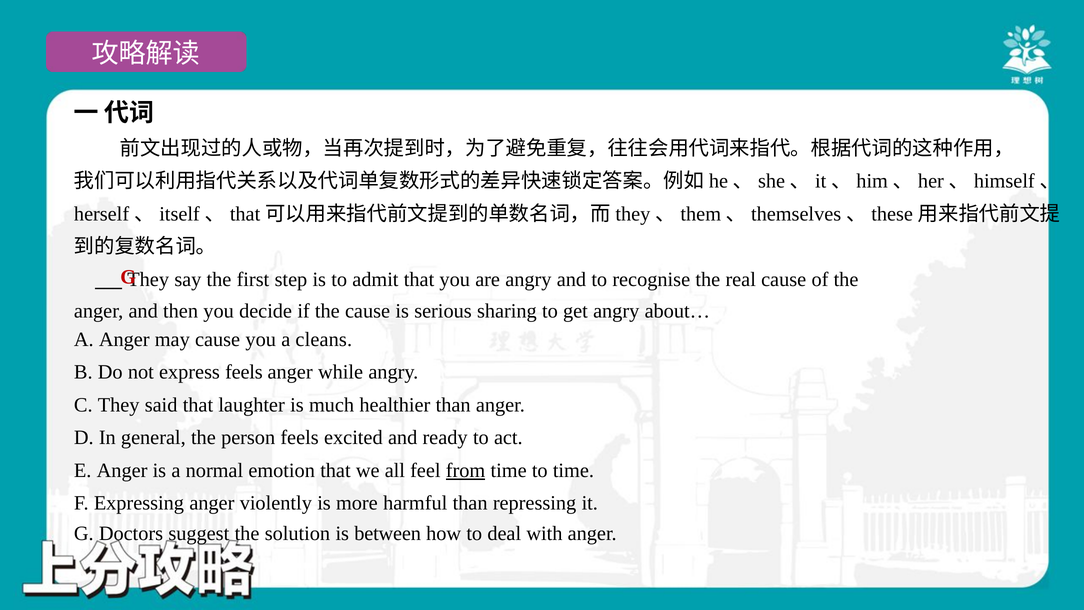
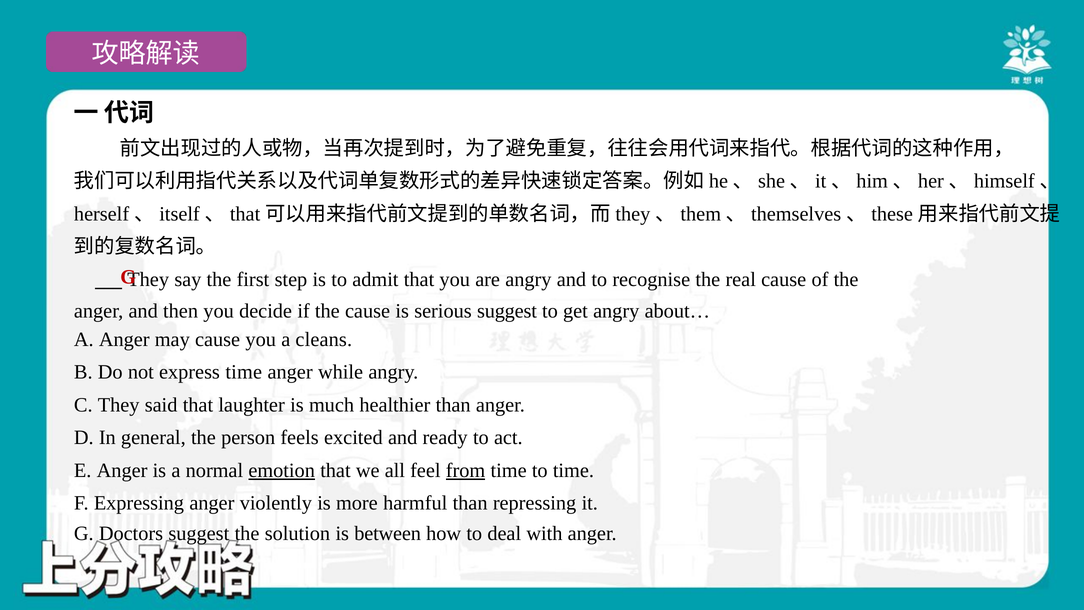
serious sharing: sharing -> suggest (507, 311)
express feels: feels -> time (244, 372)
emotion underline: none -> present (282, 470)
